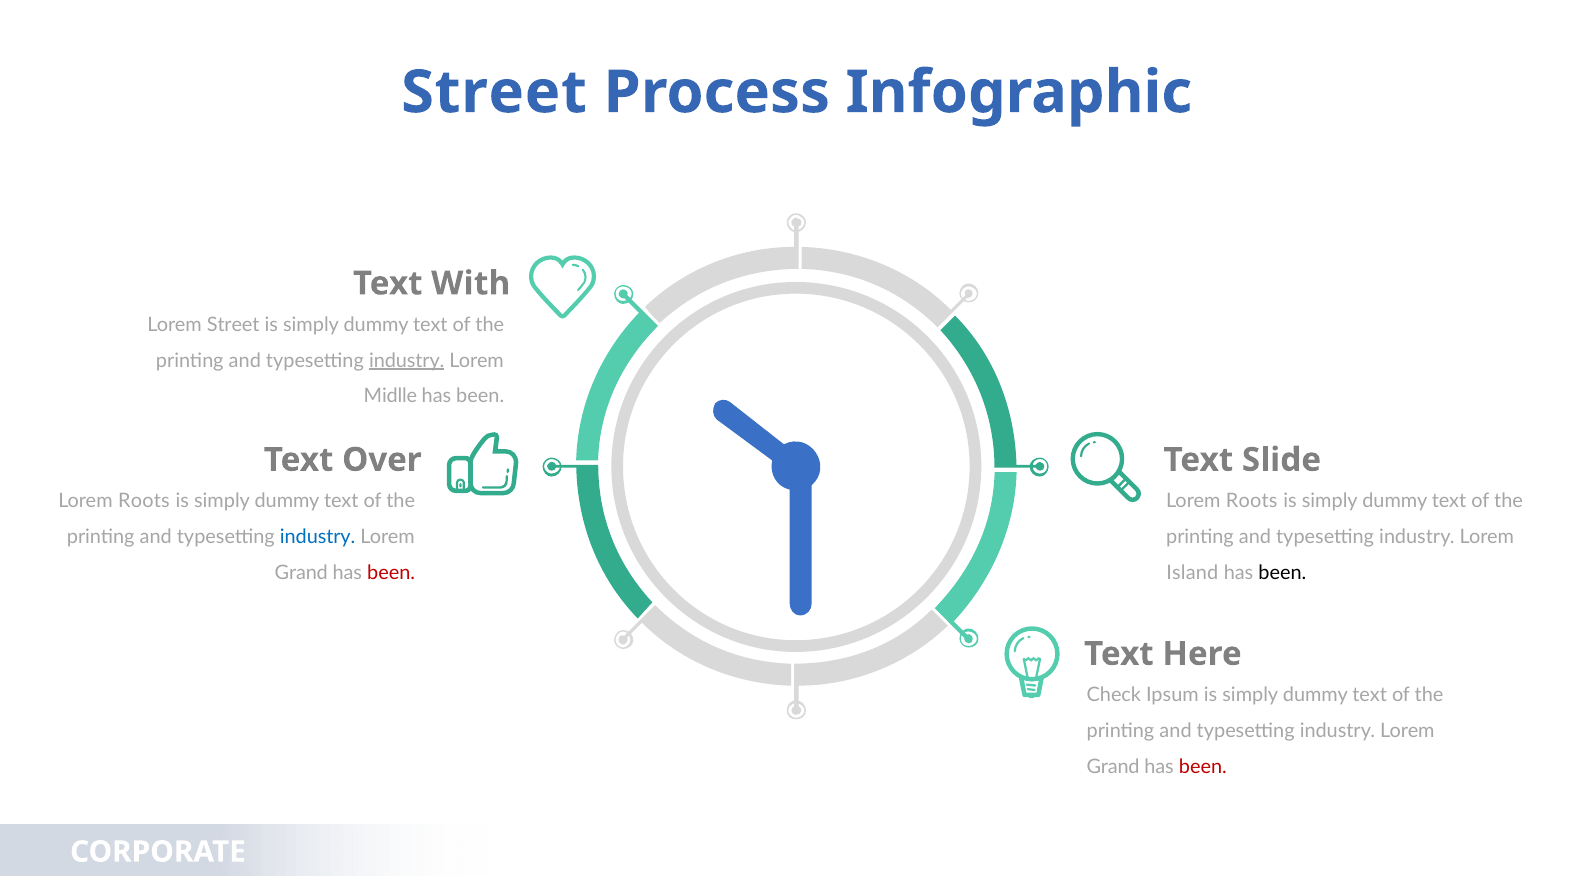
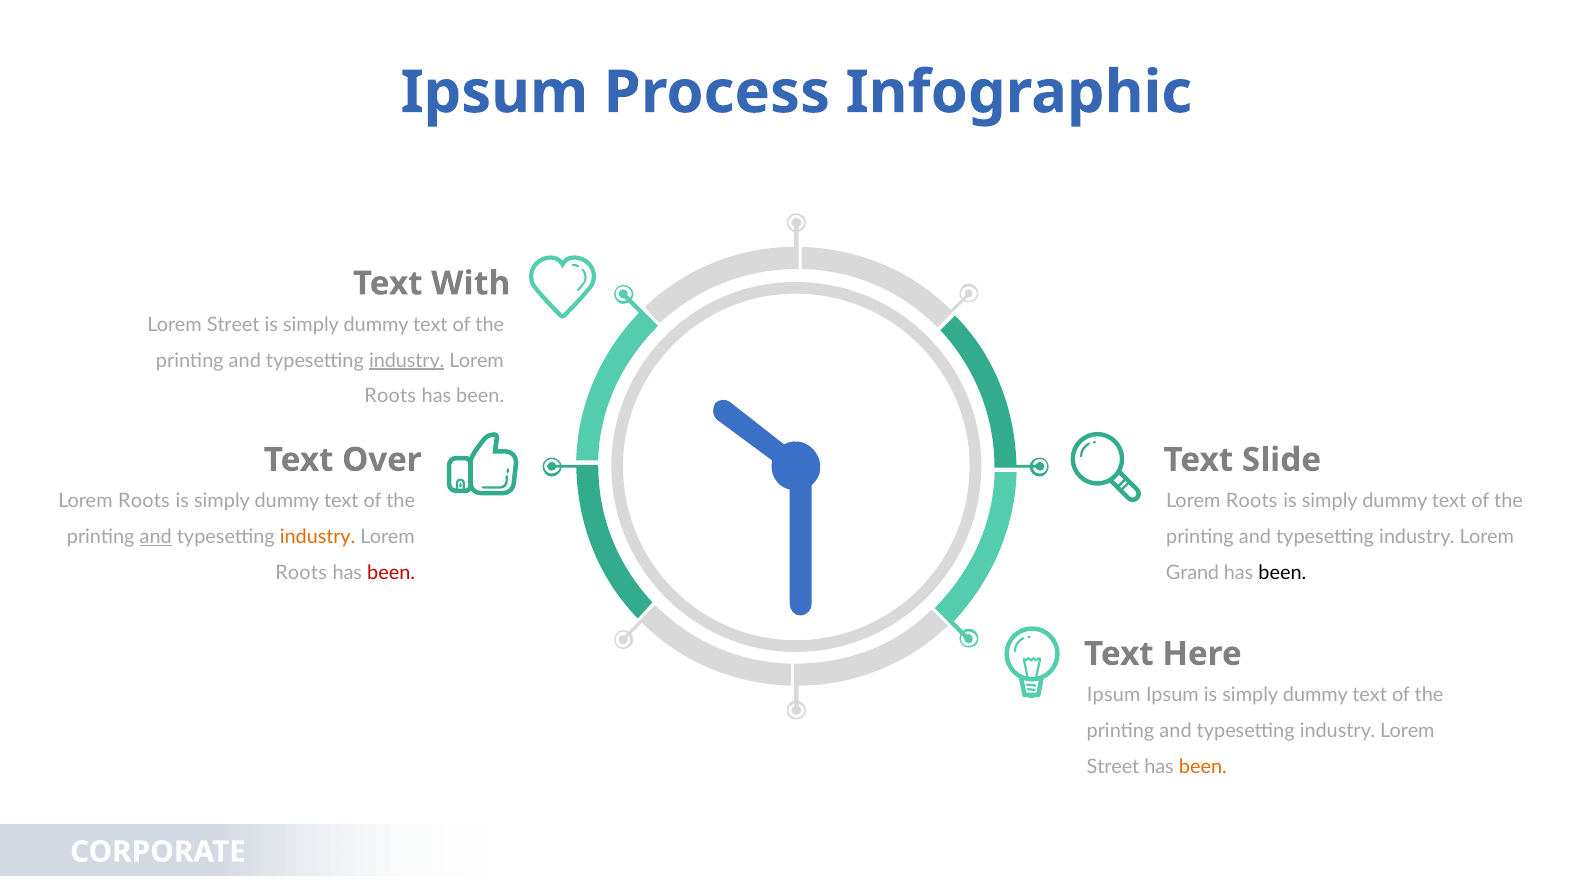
Street: Street -> Ipsum (494, 93)
Midlle: Midlle -> Roots (390, 396)
and underline: none -> present (156, 537)
industry colour: blue -> orange (318, 537)
Grand: Grand -> Roots (301, 573)
Island: Island -> Grand (1193, 573)
Check: Check -> Ipsum (1114, 695)
Grand: Grand -> Street (1113, 767)
been colour: red -> orange (1203, 767)
